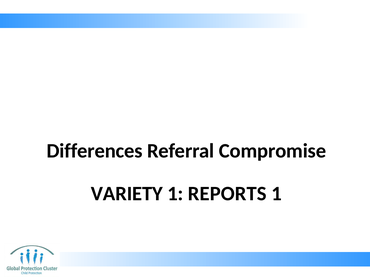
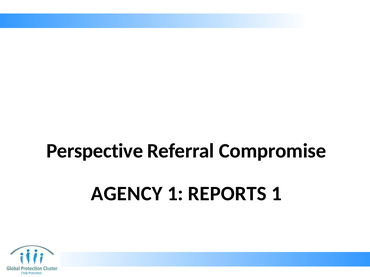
Differences: Differences -> Perspective (95, 151)
VARIETY: VARIETY -> AGENCY (127, 194)
